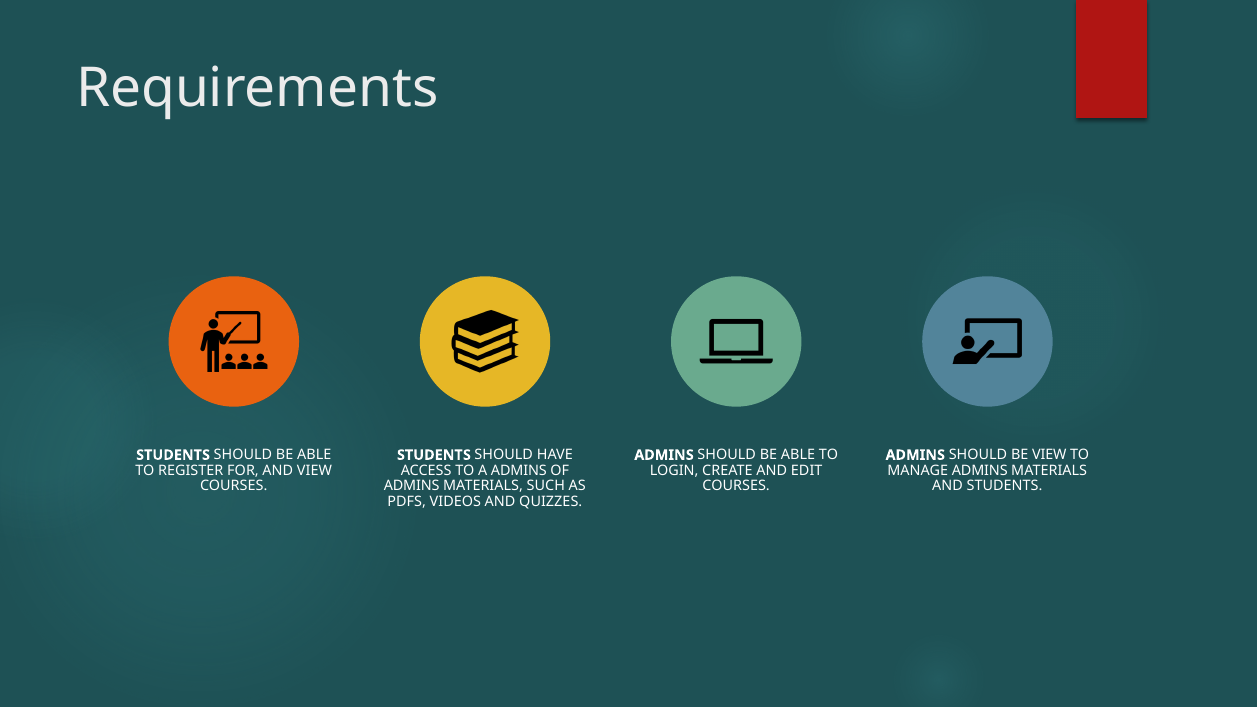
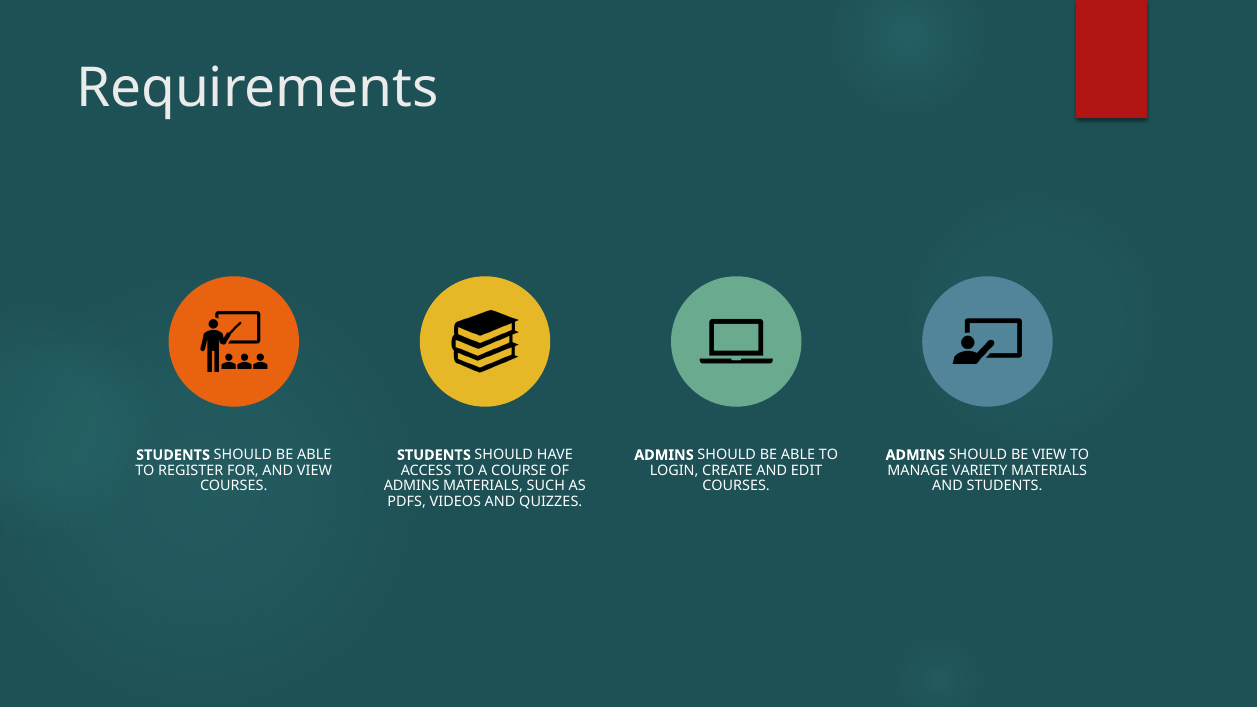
A ADMINS: ADMINS -> COURSE (519, 471)
MANAGE ADMINS: ADMINS -> VARIETY (980, 471)
